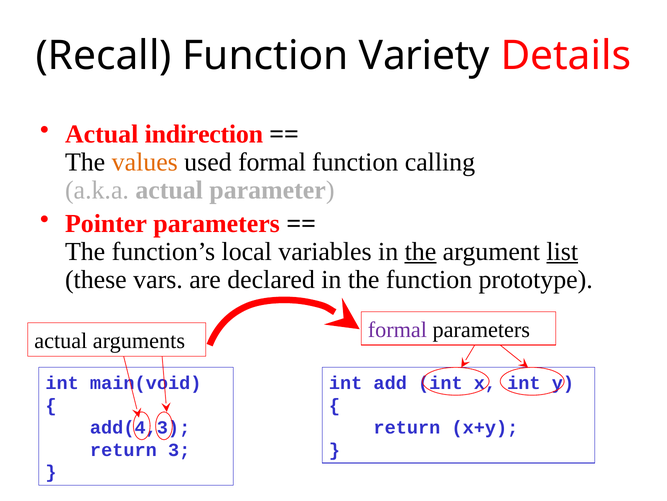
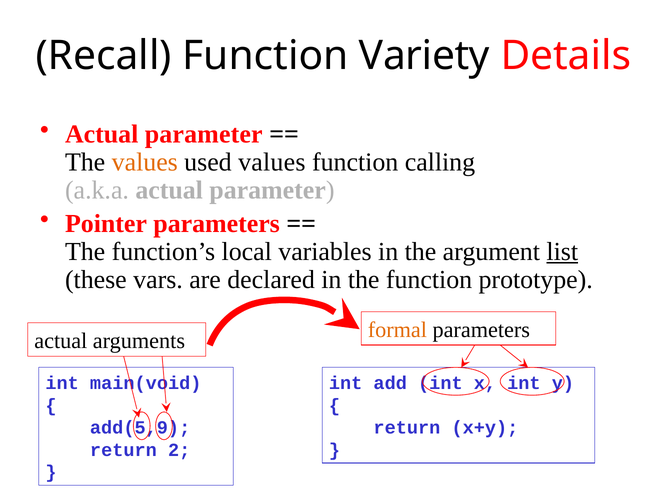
indirection: indirection -> parameter (204, 134)
used formal: formal -> values (272, 162)
the underline: present -> none (420, 251)
formal colour: purple -> orange (397, 329)
add(4,3: add(4,3 -> add(5,9 (140, 427)
3: 3 -> 2 (179, 449)
